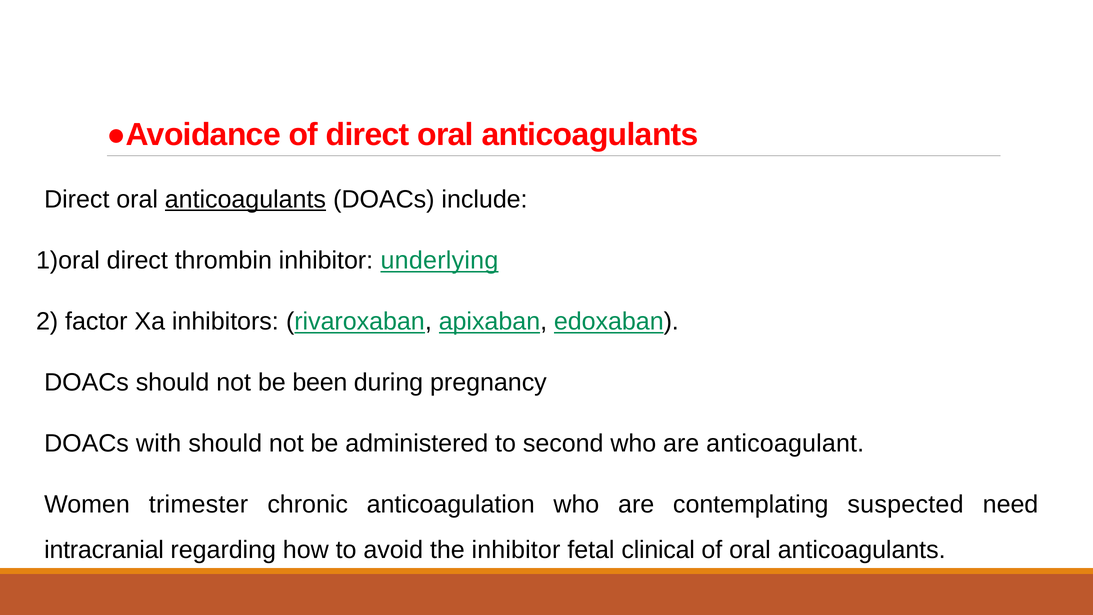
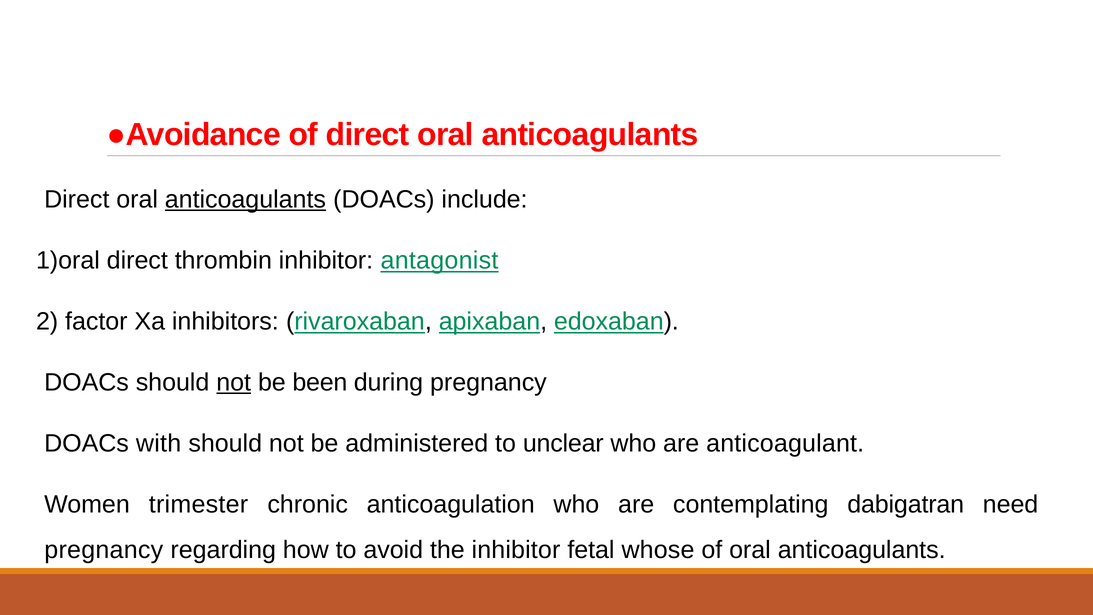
underlying: underlying -> antagonist (439, 261)
not underline: none -> present (234, 383)
second: second -> unclear (563, 444)
suspected: suspected -> dabigatran (906, 505)
intracranial: intracranial -> pregnancy (104, 550)
clinical: clinical -> whose (658, 550)
